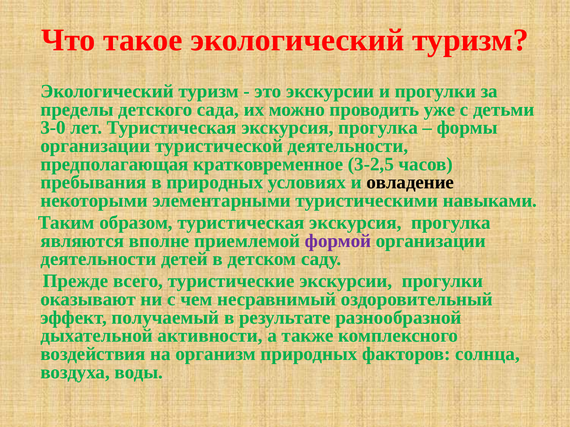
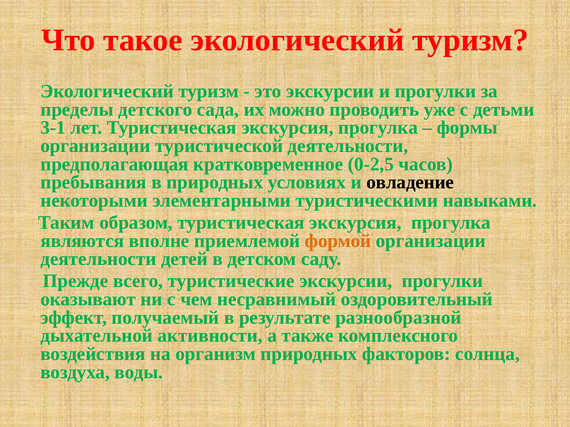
3-0: 3-0 -> 3-1 (53, 128)
3-2,5: 3-2,5 -> 0-2,5 (371, 164)
формой colour: purple -> orange (338, 241)
